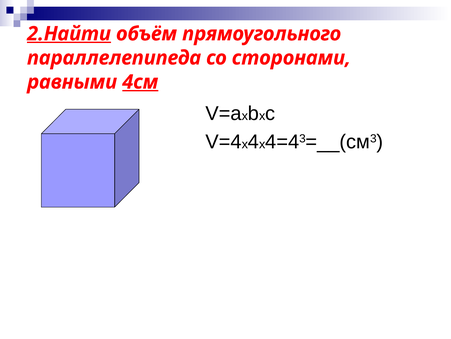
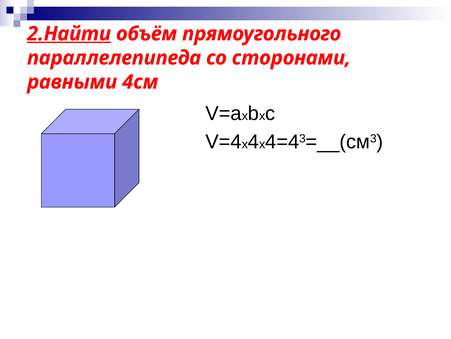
4см underline: present -> none (140, 82)
